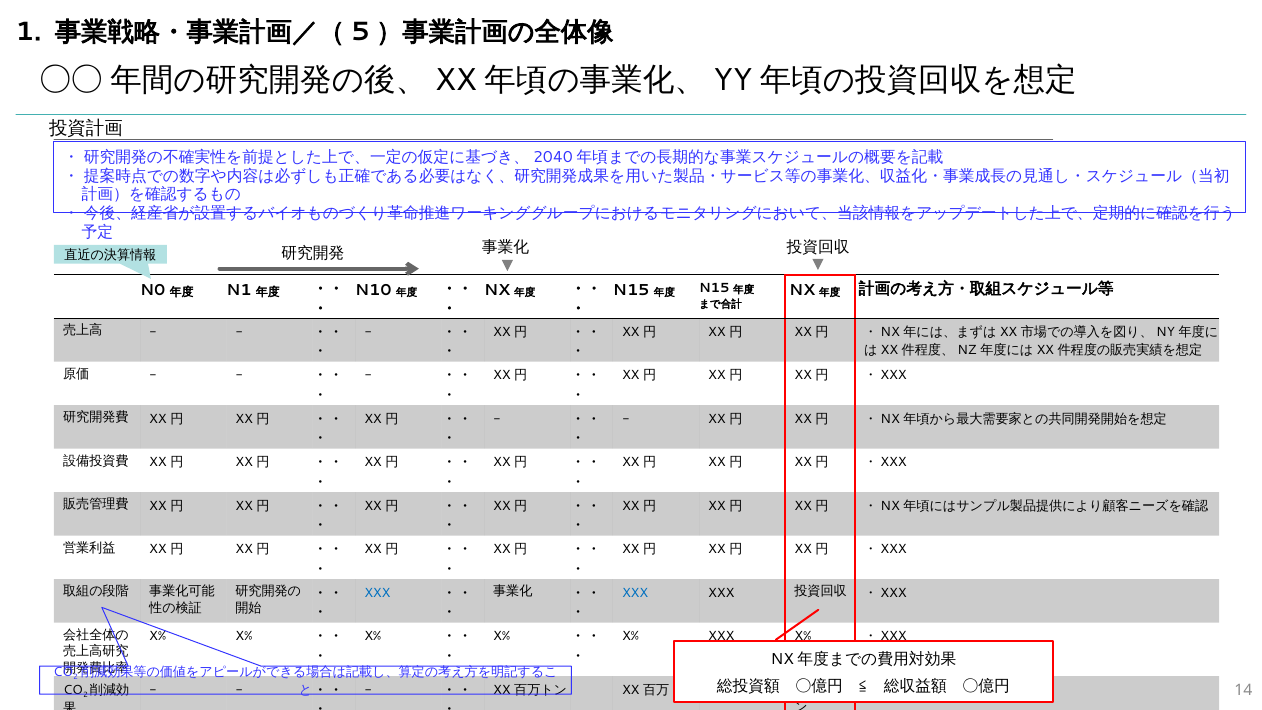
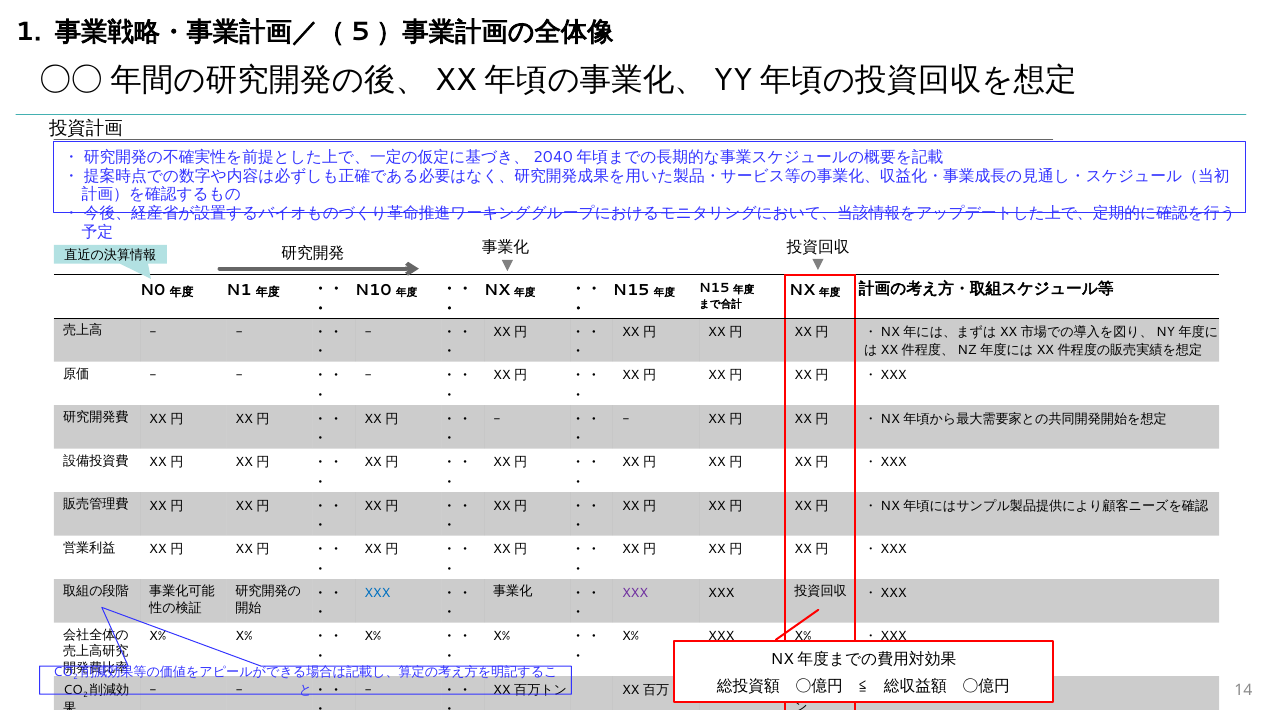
XXX colour: blue -> purple (635, 593)
